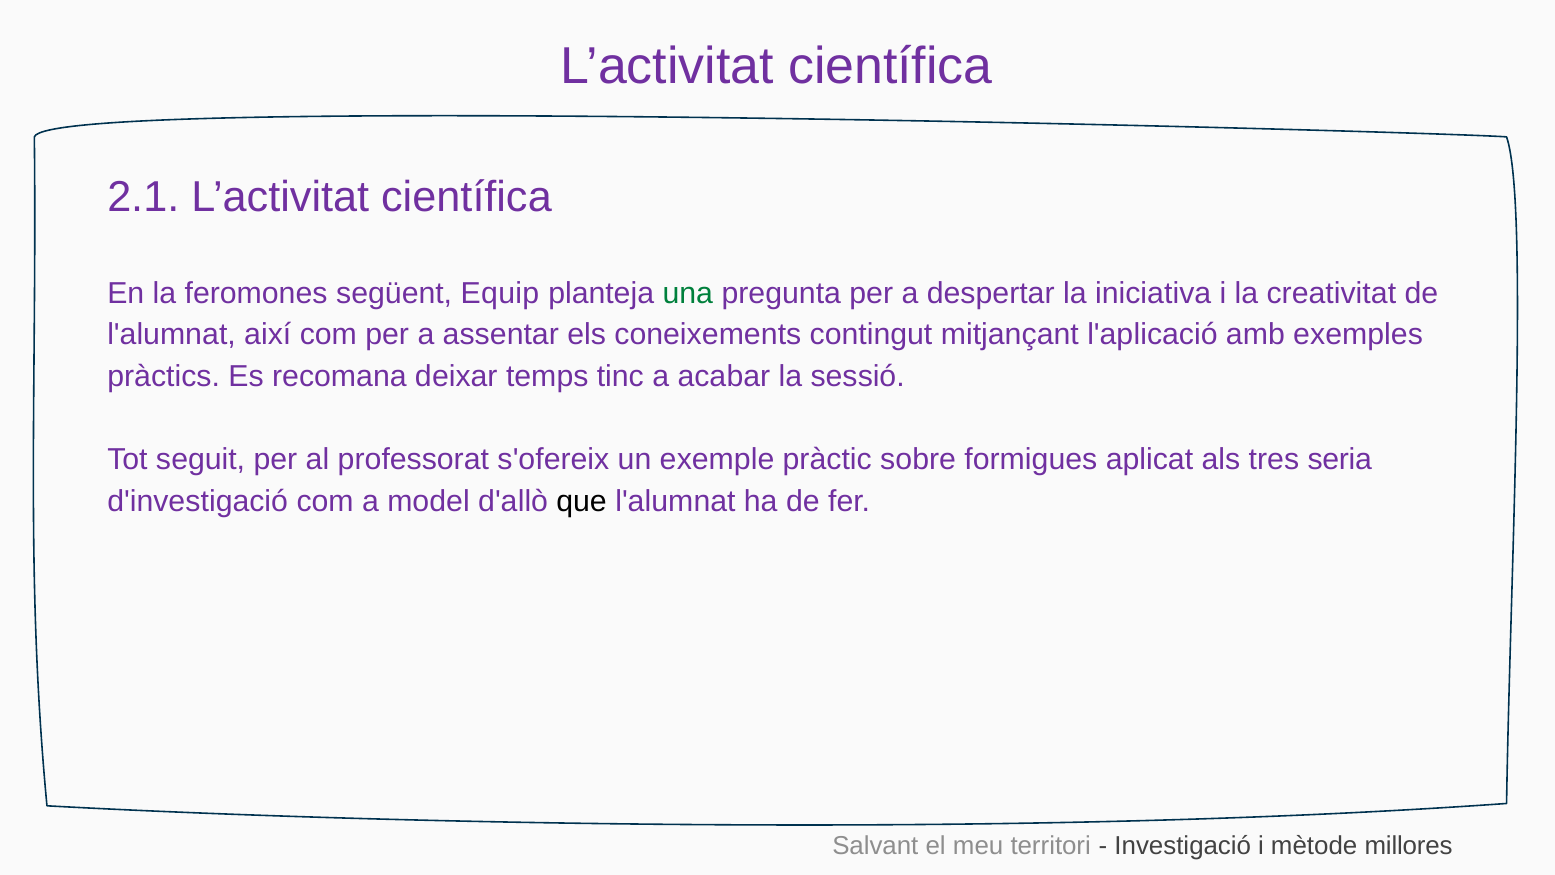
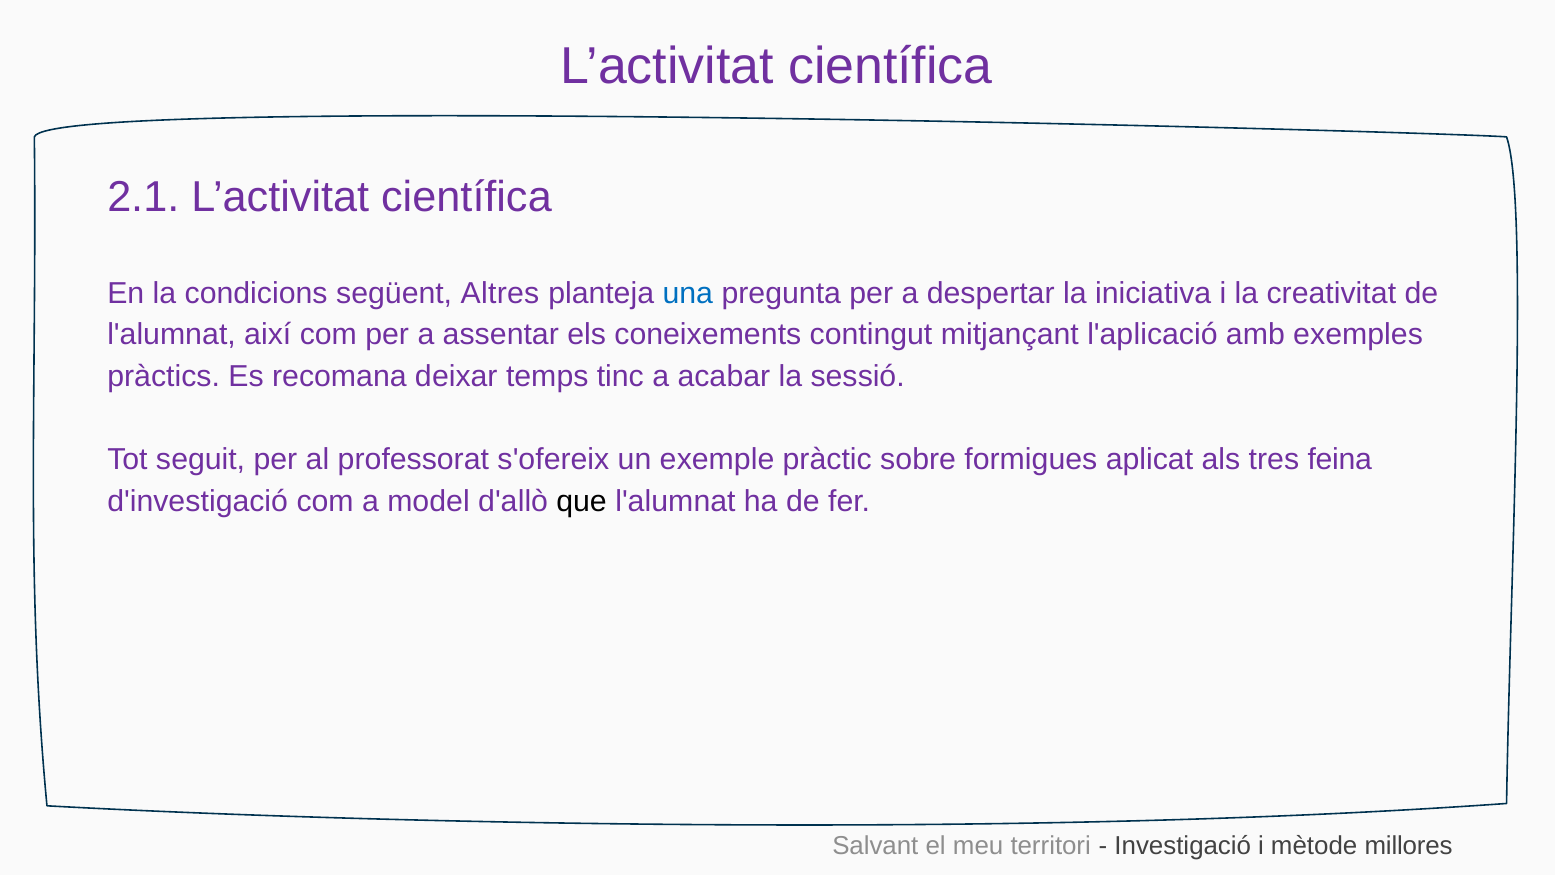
feromones: feromones -> condicions (256, 293)
Equip: Equip -> Altres (500, 293)
una colour: green -> blue (688, 293)
seria: seria -> feina (1340, 460)
